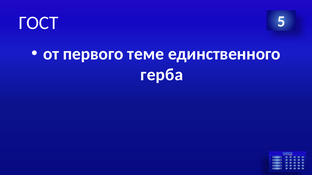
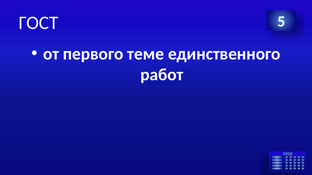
герба: герба -> работ (162, 75)
